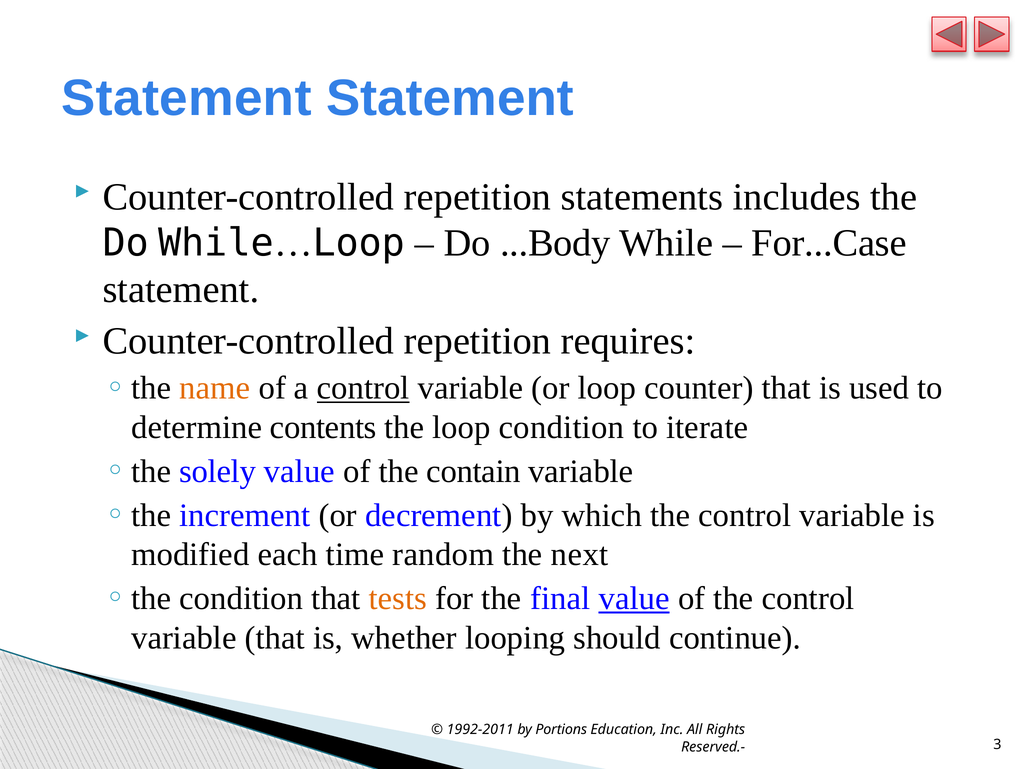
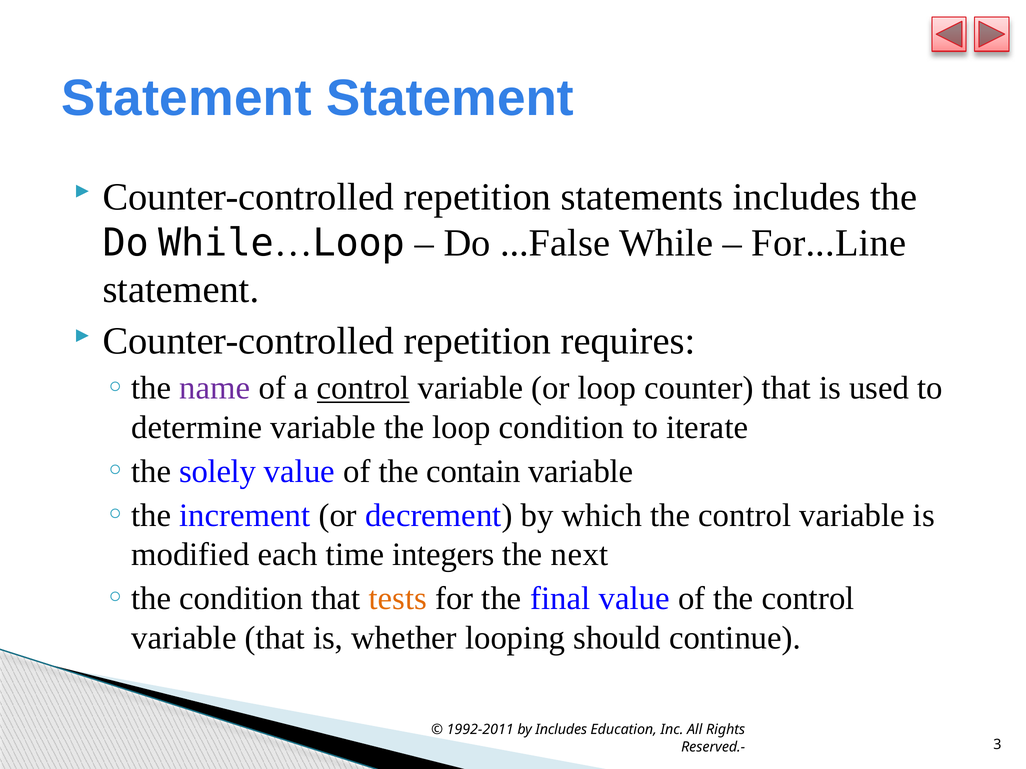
...Body: ...Body -> ...False (555, 243)
For...Case: For...Case -> For...Line (829, 243)
name colour: orange -> purple (215, 388)
determine contents: contents -> variable (323, 428)
random: random -> integers (443, 555)
value underline: present -> none (634, 599)
by Portions: Portions -> Includes (561, 730)
